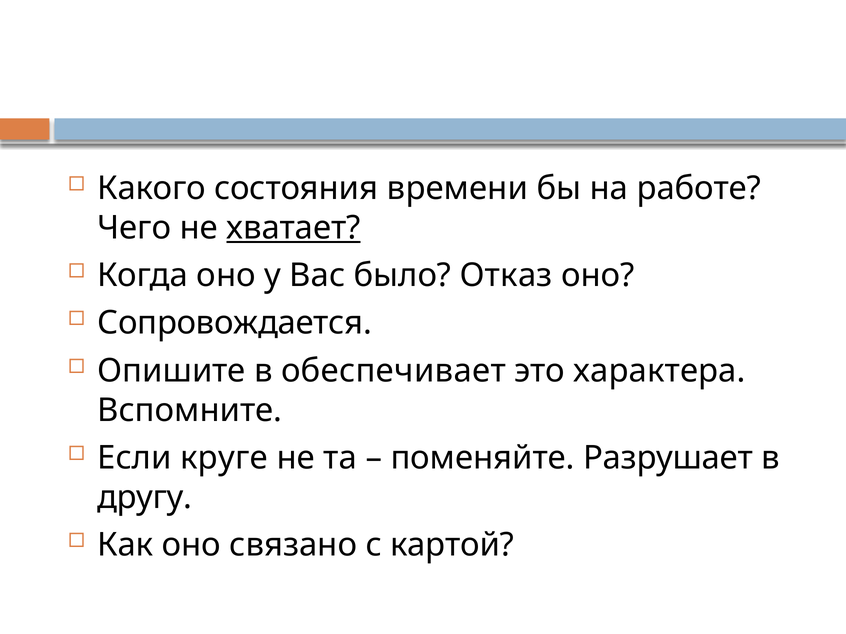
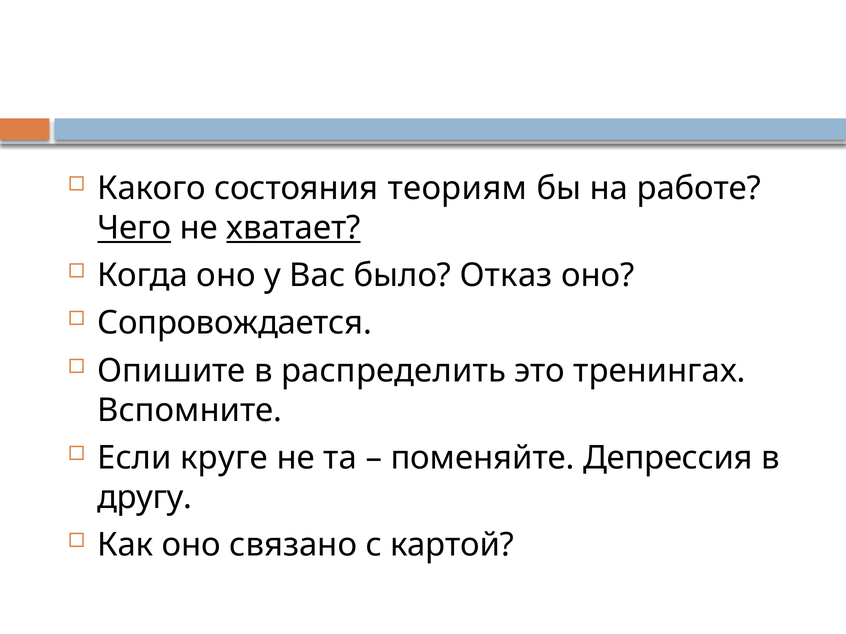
времени: времени -> теориям (457, 188)
Чего underline: none -> present (134, 228)
обеспечивает: обеспечивает -> распределить (394, 371)
характера: характера -> тренингах (660, 371)
Разрушает: Разрушает -> Депрессия (668, 458)
